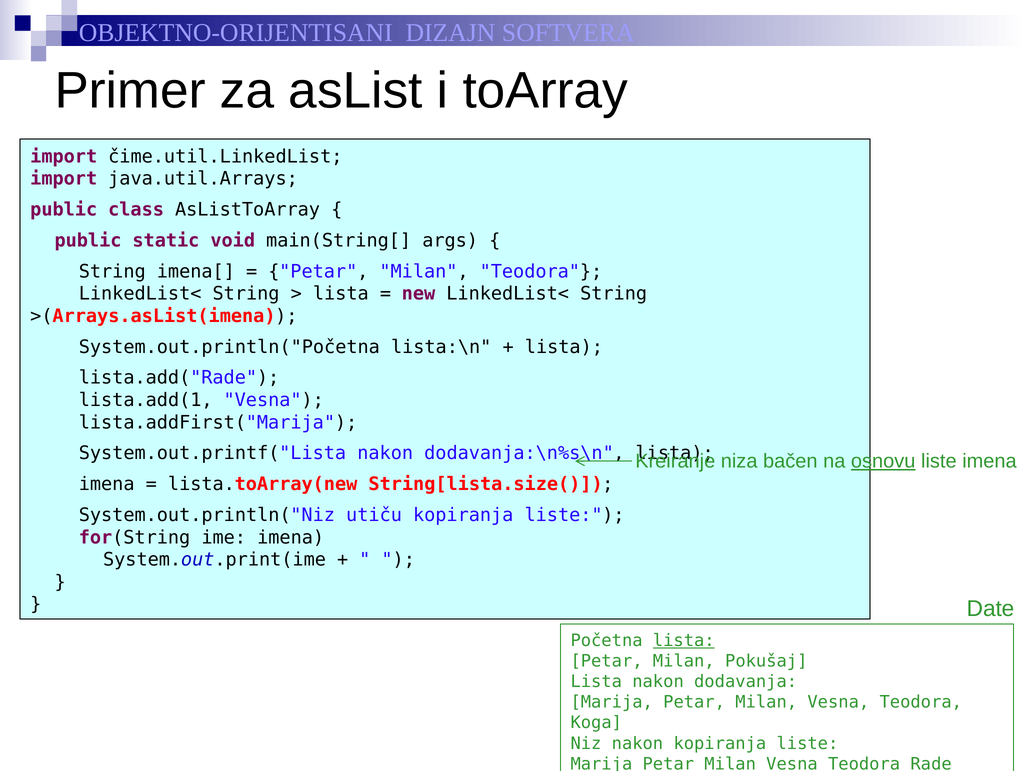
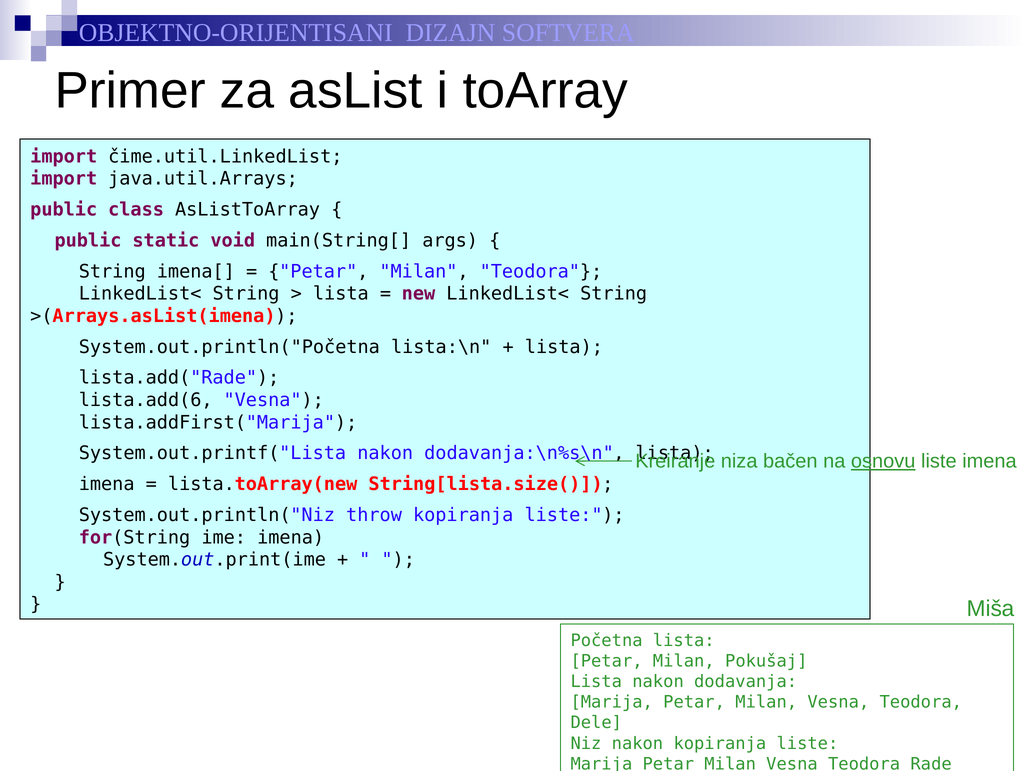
lista.add(1: lista.add(1 -> lista.add(6 (146, 400)
utiču: utiču -> throw (374, 515)
Date: Date -> Miša (991, 609)
lista underline: present -> none (684, 641)
Koga: Koga -> Dele (596, 723)
